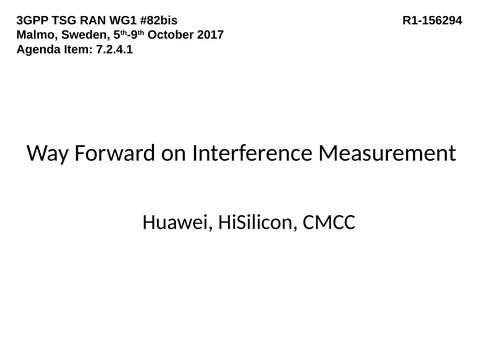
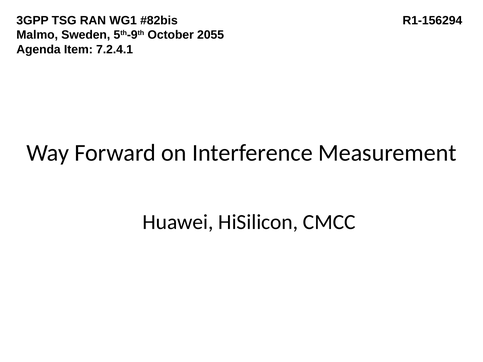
2017: 2017 -> 2055 (211, 35)
